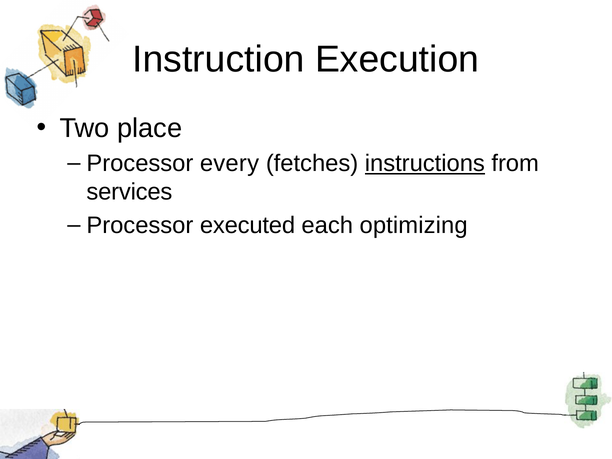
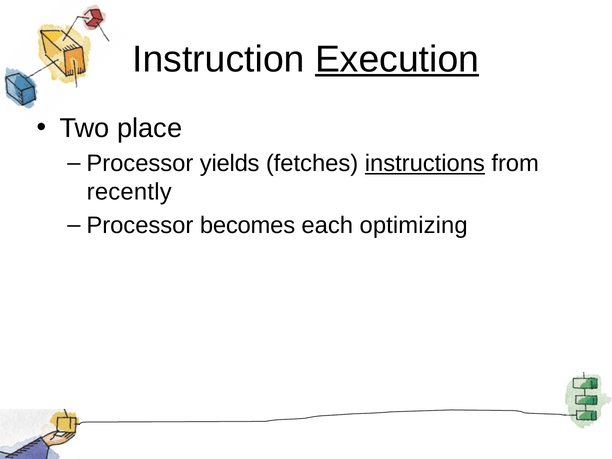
Execution underline: none -> present (397, 59)
every: every -> yields (230, 164)
services: services -> recently (129, 192)
executed: executed -> becomes (248, 225)
